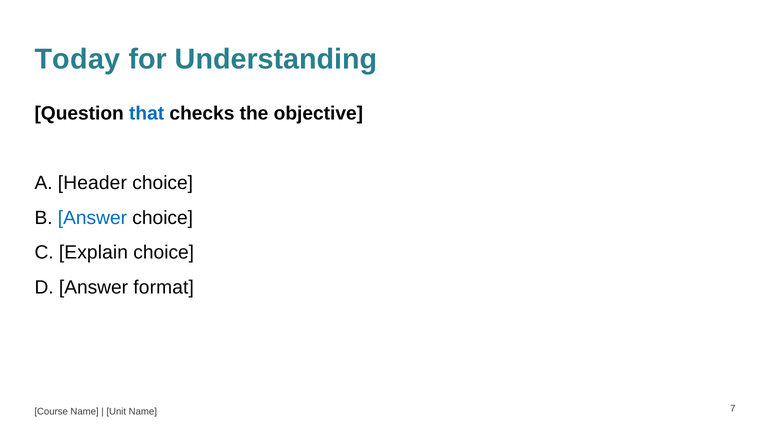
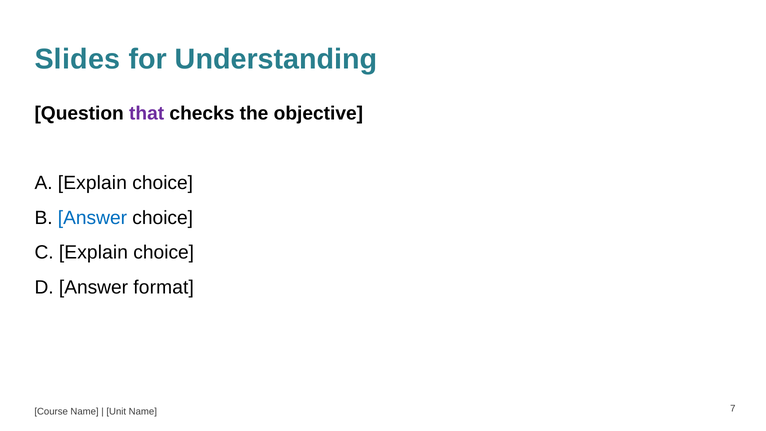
Today: Today -> Slides (77, 59)
that colour: blue -> purple (147, 113)
A Header: Header -> Explain (92, 183)
